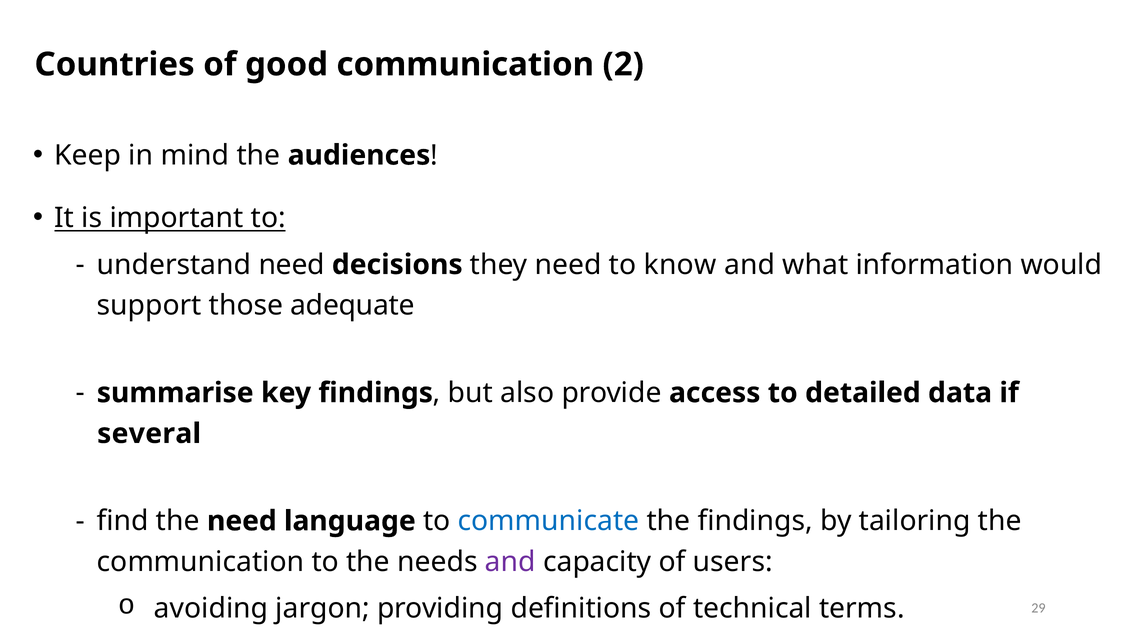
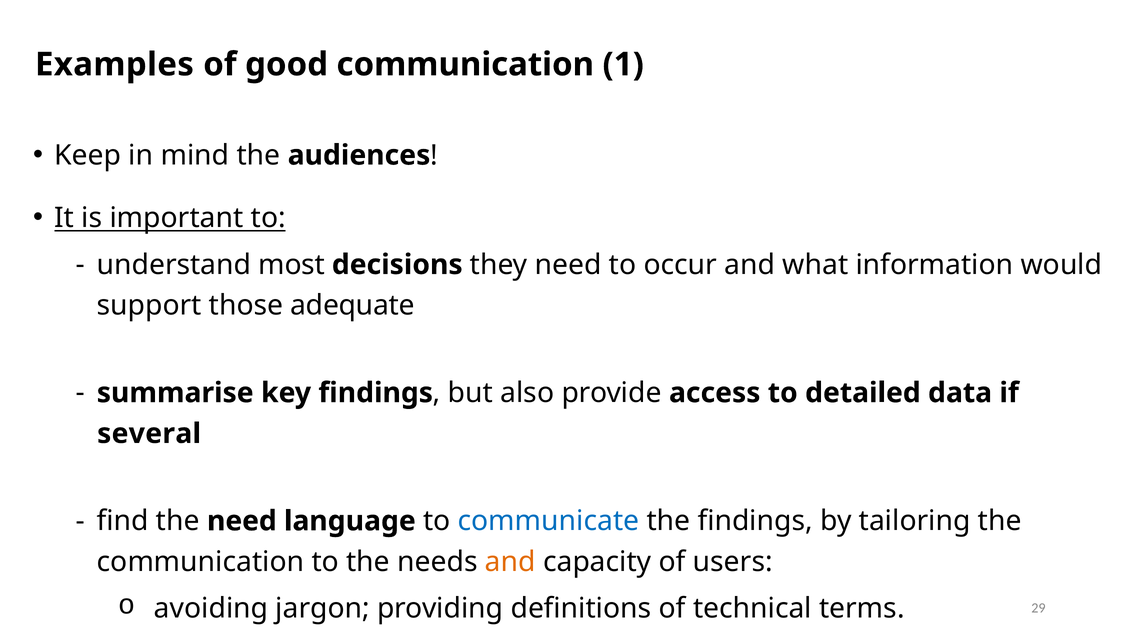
Countries: Countries -> Examples (114, 64)
2: 2 -> 1 (623, 64)
understand need: need -> most (292, 265)
know: know -> occur (680, 265)
and colour: purple -> orange (510, 562)
